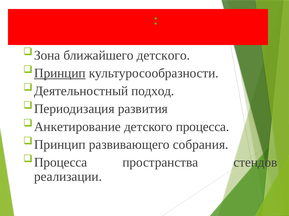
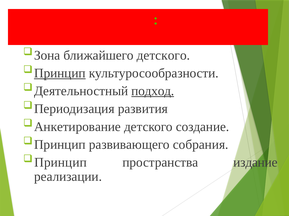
подход underline: none -> present (153, 91)
детского процесса: процесса -> создание (203, 127)
Процесса: Процесса -> Принцип (61, 163)
стендов: стендов -> издание (255, 163)
